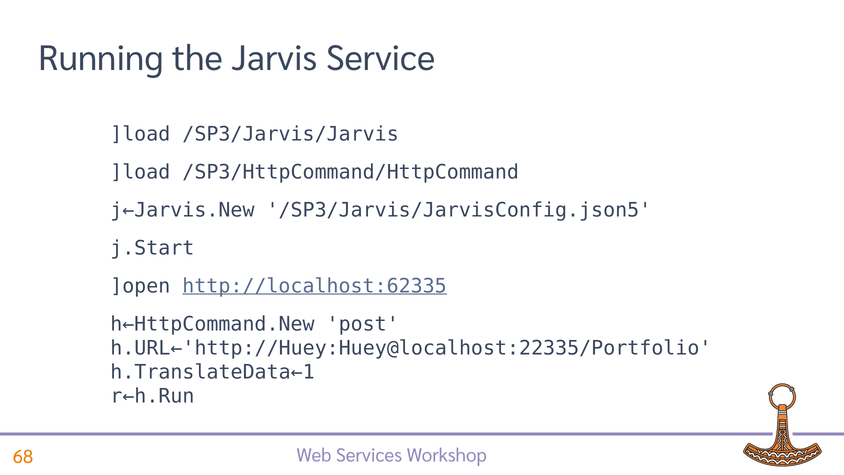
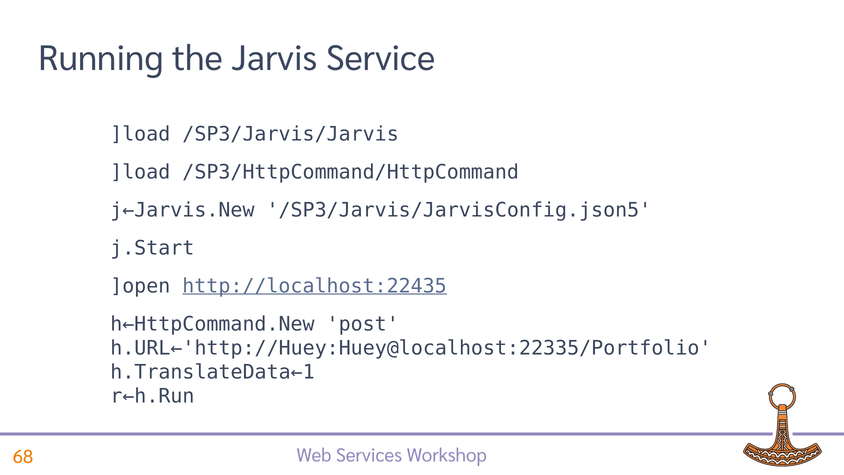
http://localhost:62335: http://localhost:62335 -> http://localhost:22435 (315, 286)
